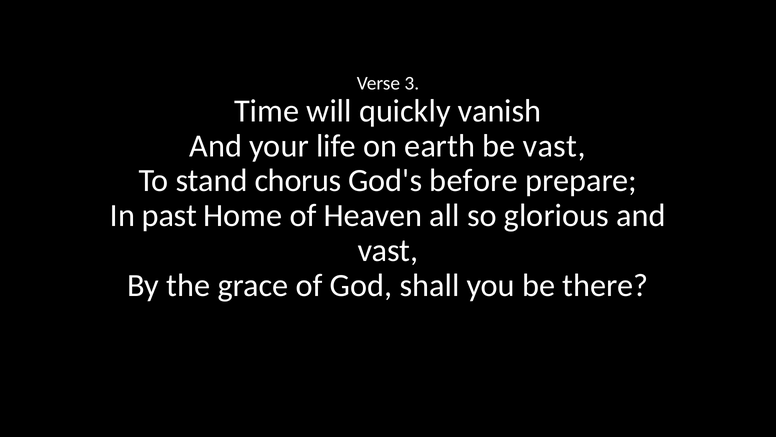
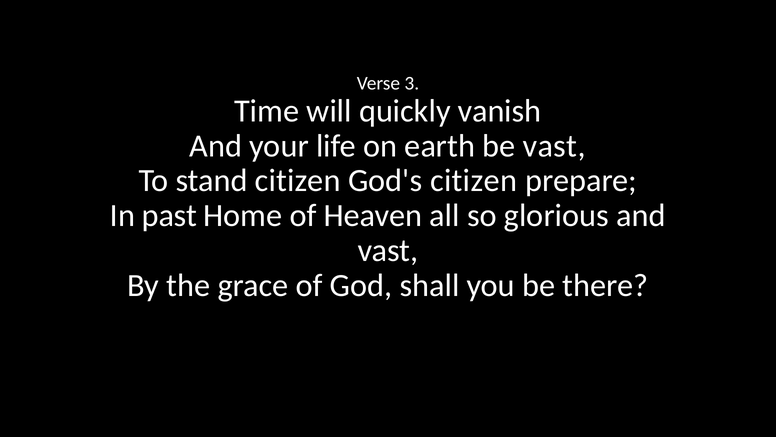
stand chorus: chorus -> citizen (298, 181)
God's before: before -> citizen (474, 181)
